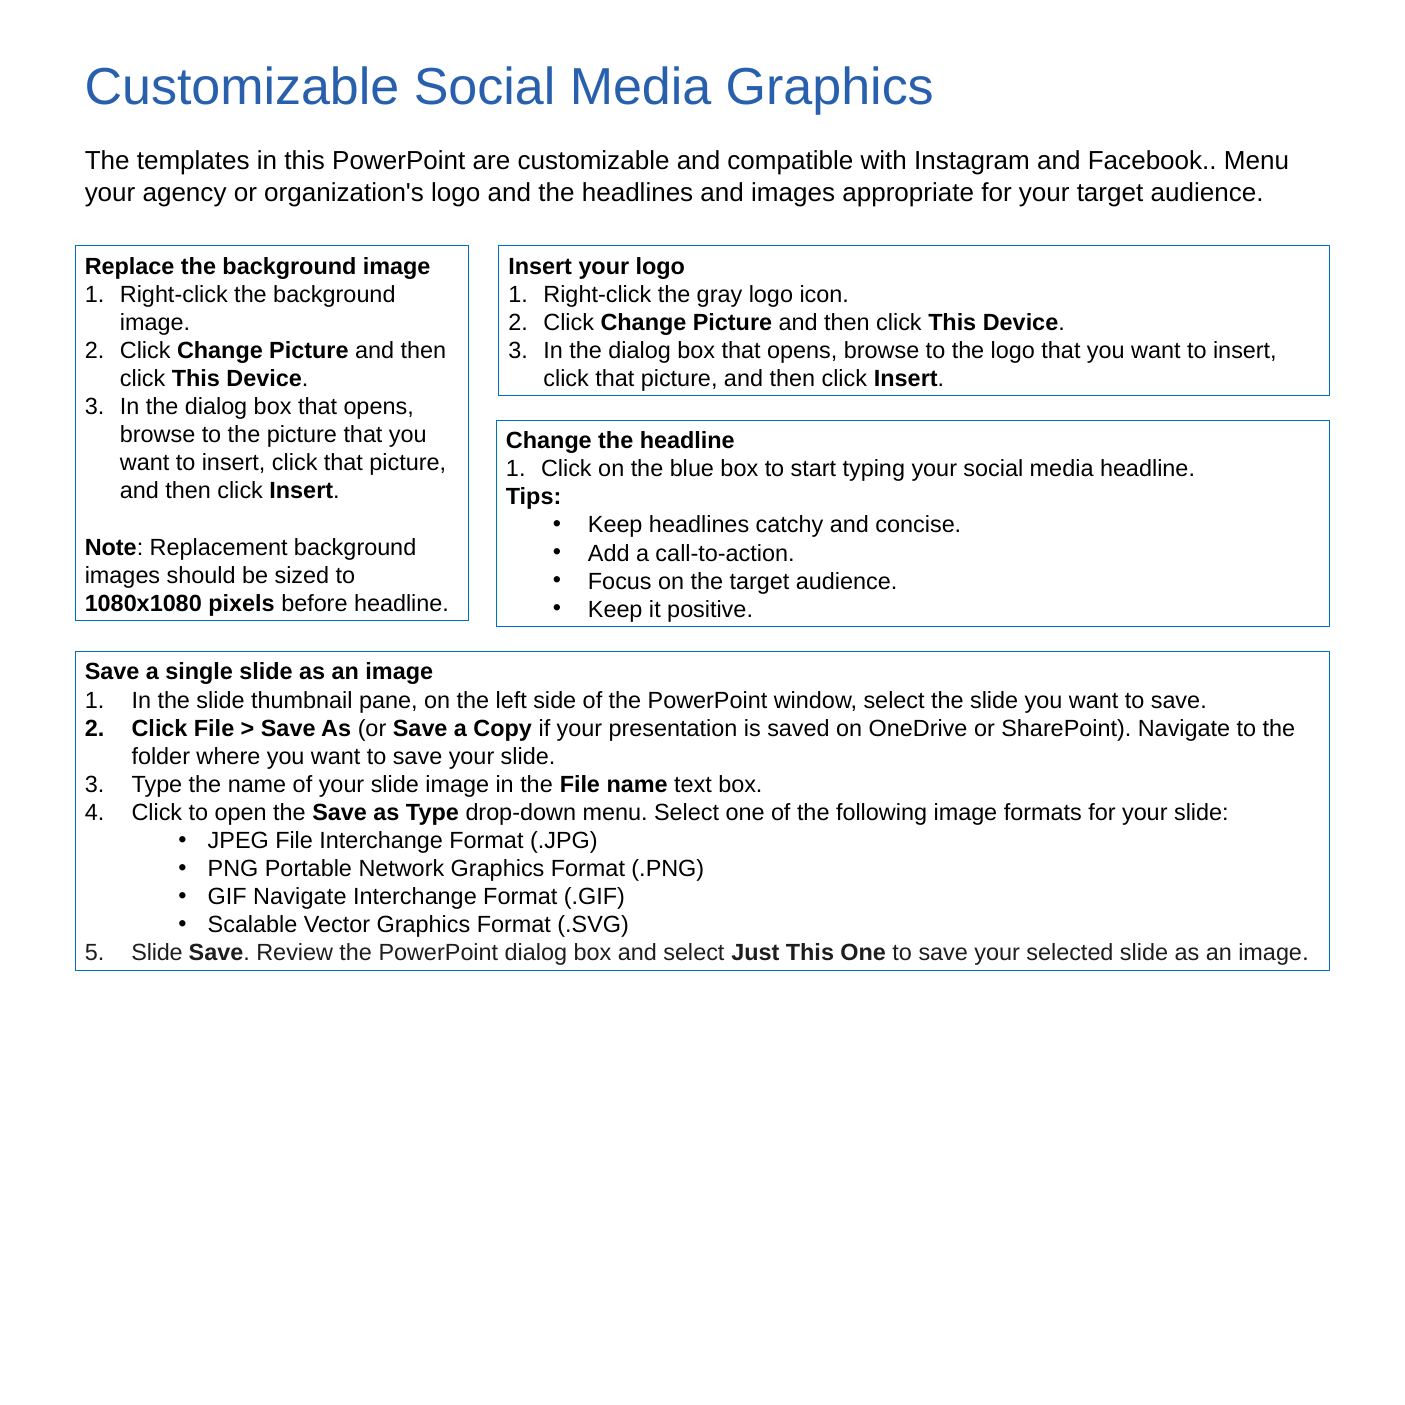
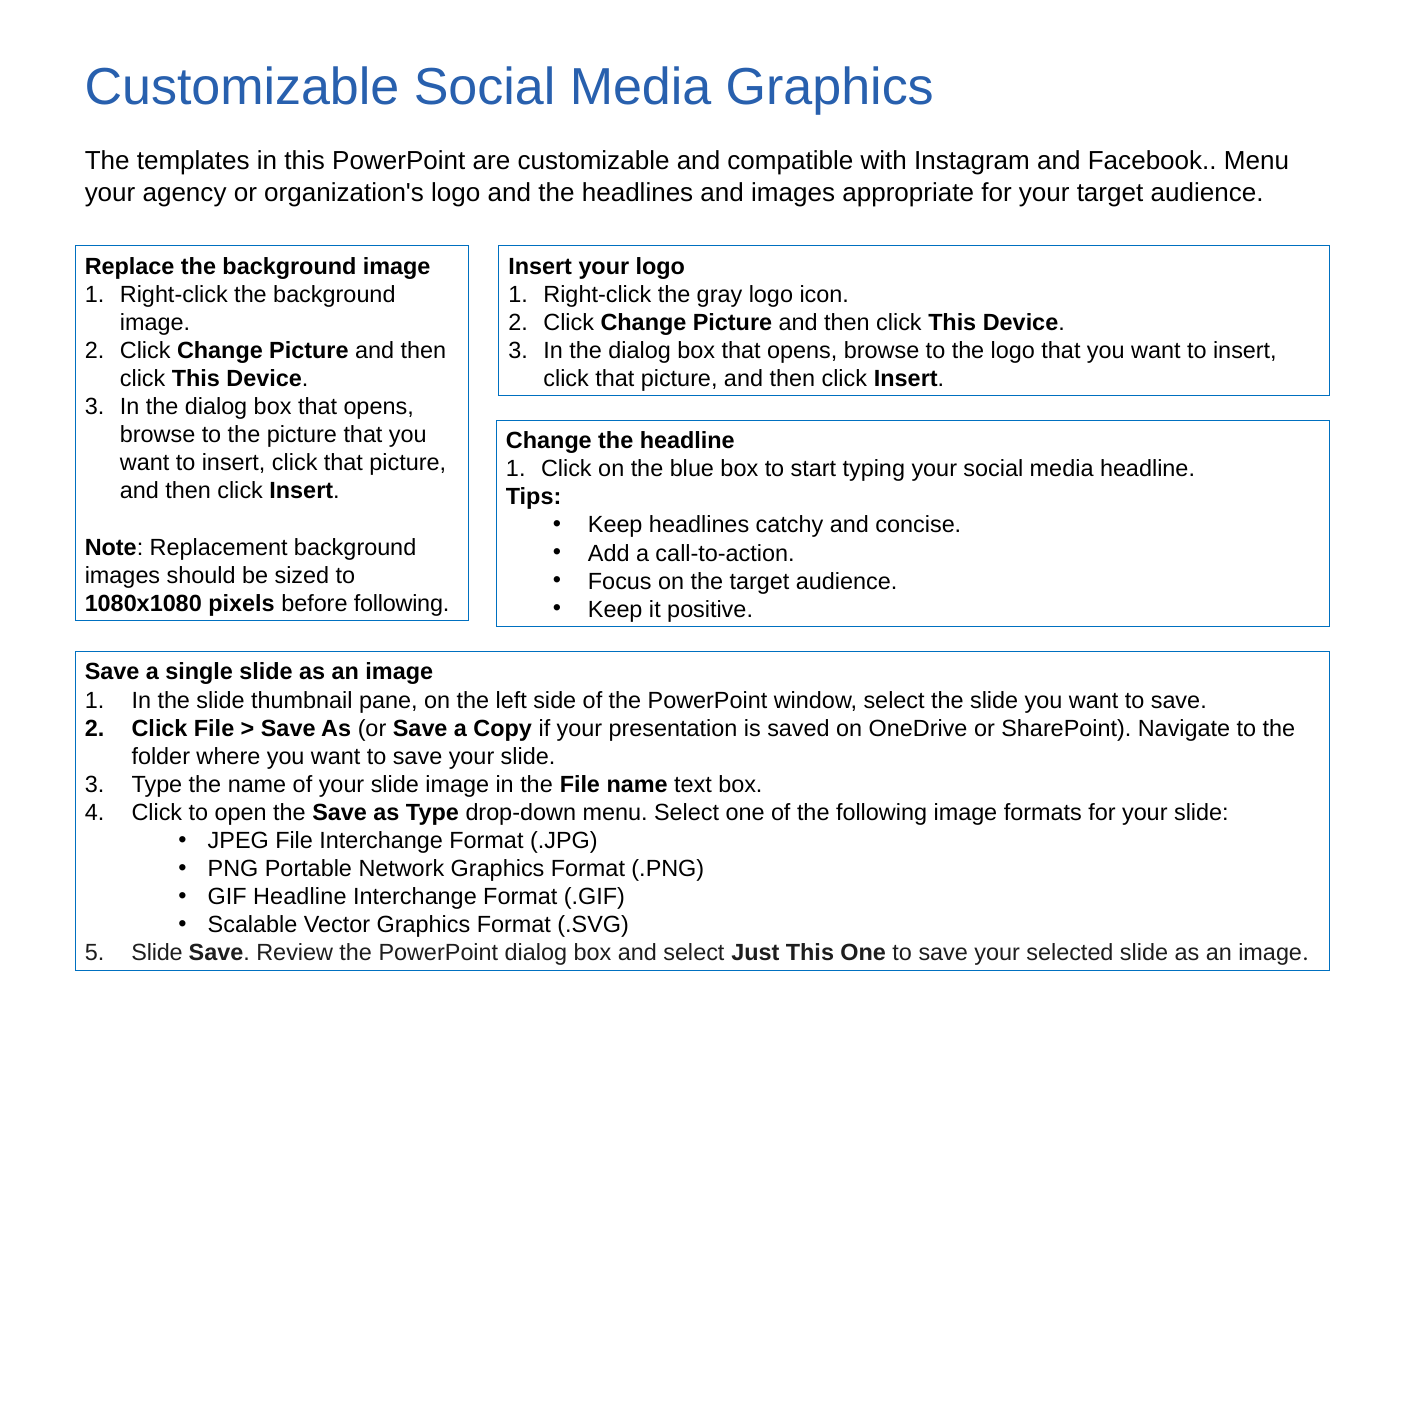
before headline: headline -> following (402, 604)
GIF Navigate: Navigate -> Headline (300, 897)
